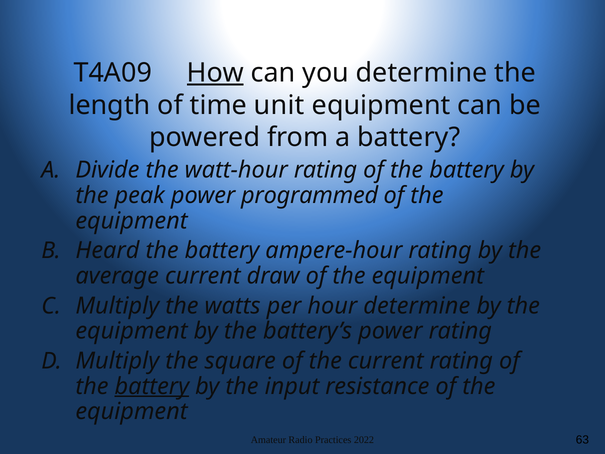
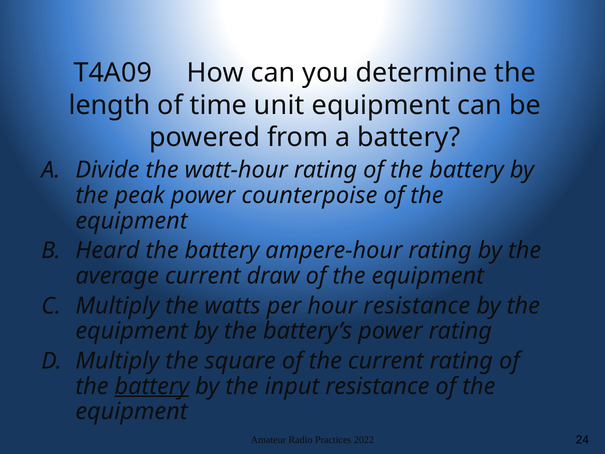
How underline: present -> none (215, 73)
programmed: programmed -> counterpoise (309, 195)
hour determine: determine -> resistance (417, 306)
63: 63 -> 24 (582, 439)
